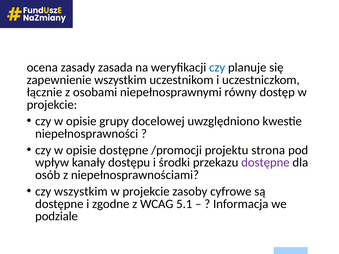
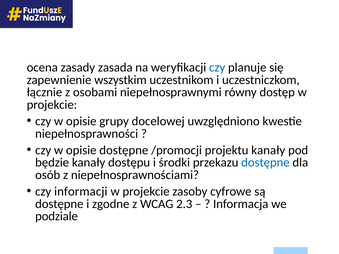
projektu strona: strona -> kanały (268, 150)
wpływ: wpływ -> będzie (52, 163)
dostępne colour: purple -> blue (265, 163)
czy wszystkim: wszystkim -> informacji (81, 192)
5.1: 5.1 -> 2.3 (184, 204)
